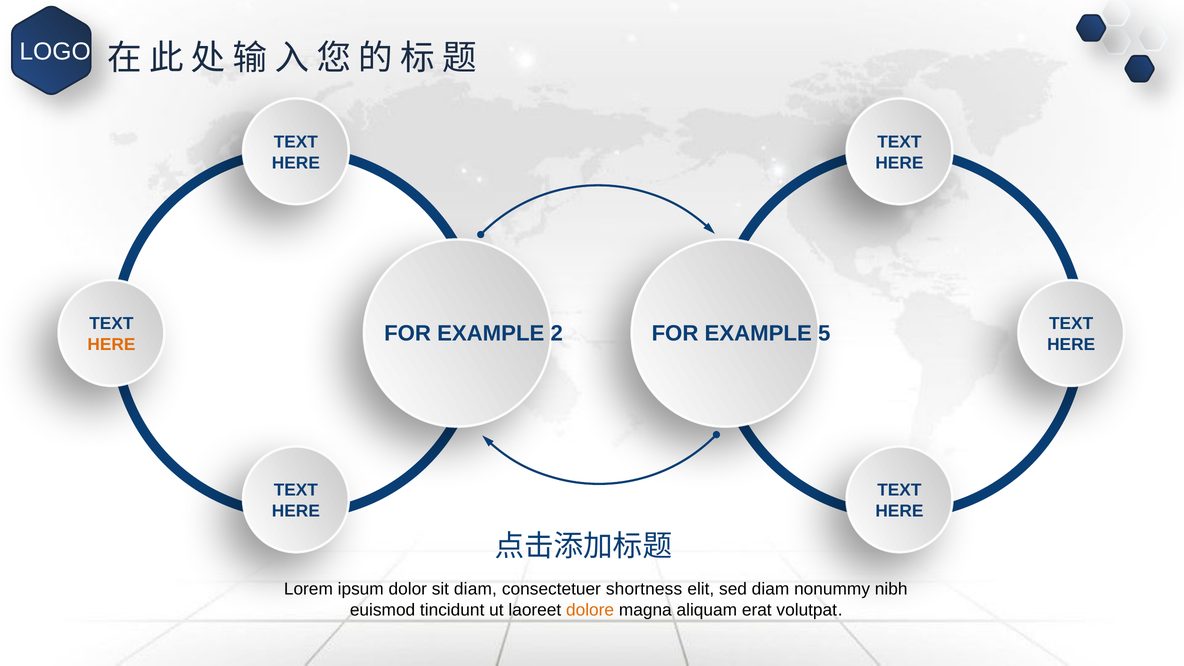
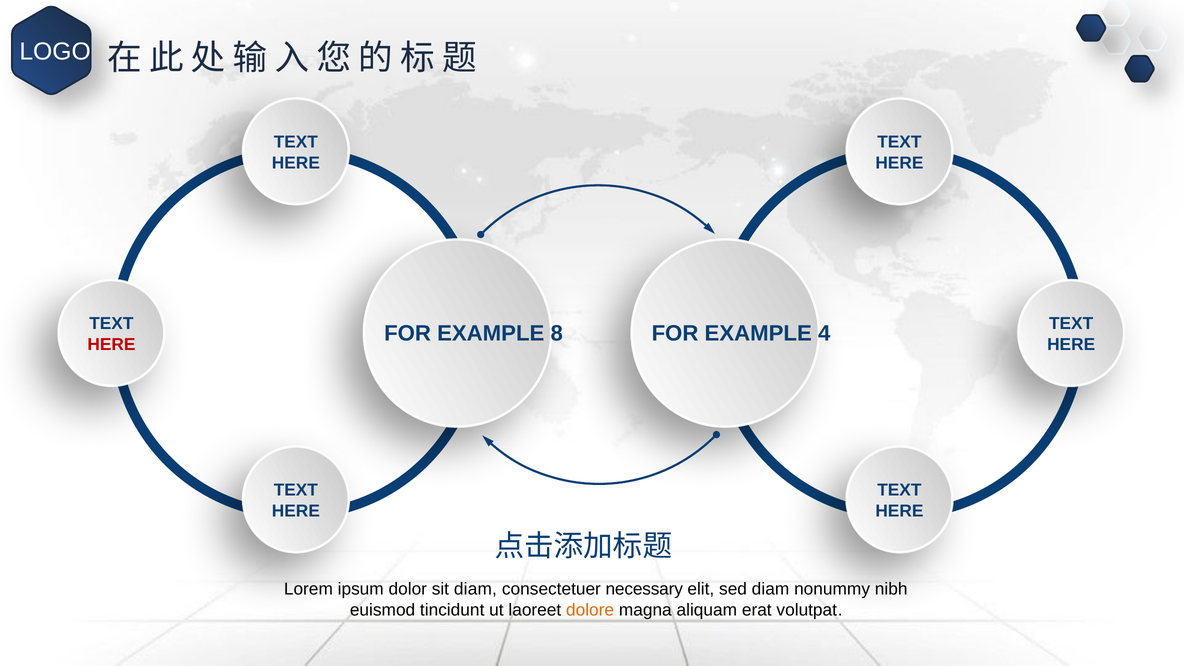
HERE colour: orange -> red (111, 344)
2: 2 -> 8 (557, 333)
5: 5 -> 4 (824, 333)
shortness: shortness -> necessary (644, 589)
